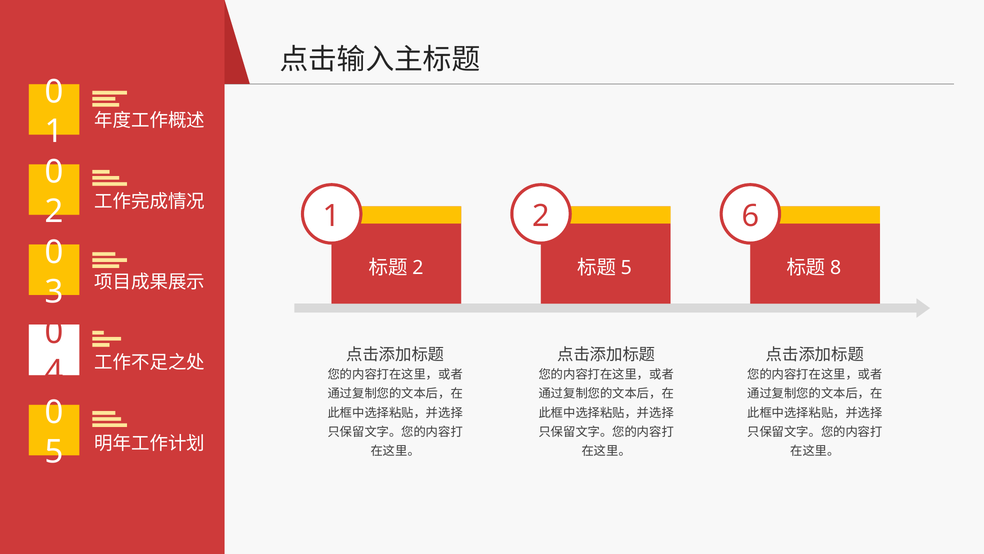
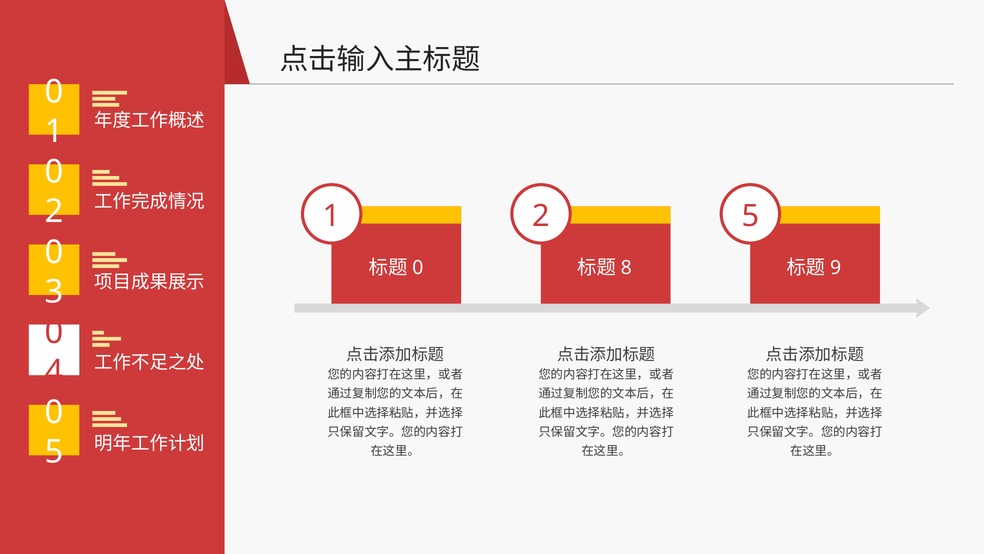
1 6: 6 -> 5 (750, 216)
2: 2 -> 0 (418, 268)
5: 5 -> 8 (626, 268)
8: 8 -> 9 (836, 268)
